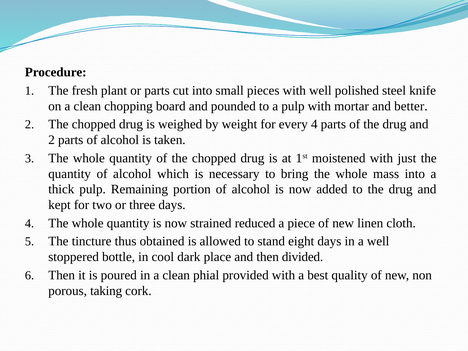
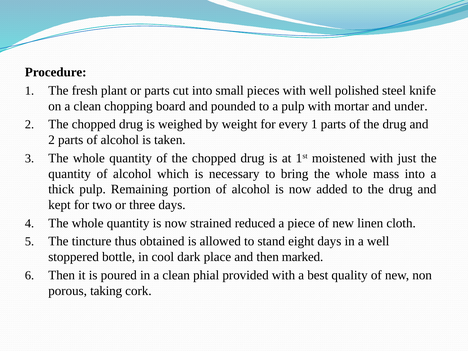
better: better -> under (411, 106)
every 4: 4 -> 1 (314, 124)
divided: divided -> marked (303, 257)
